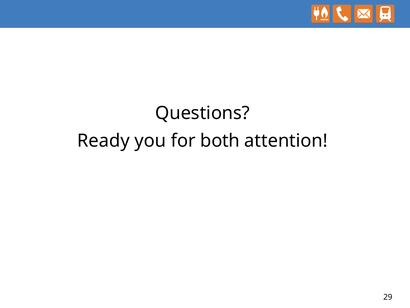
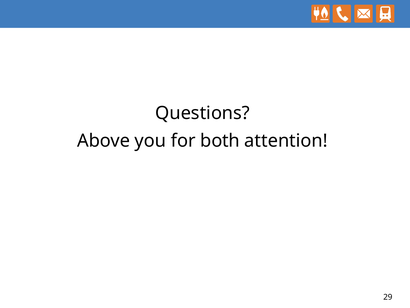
Ready: Ready -> Above (104, 140)
